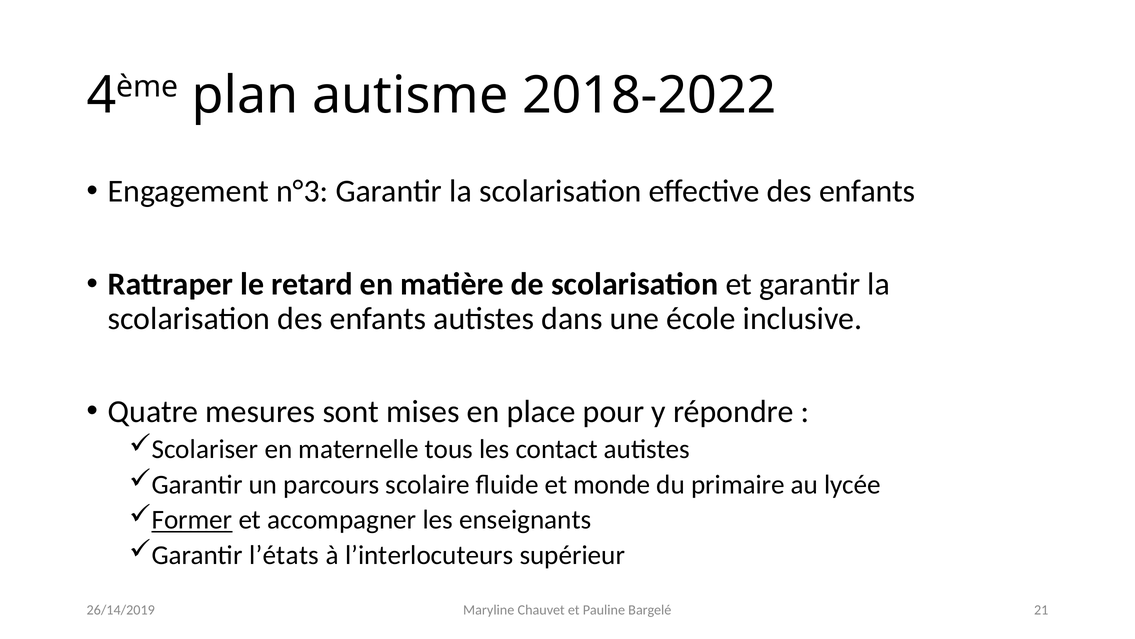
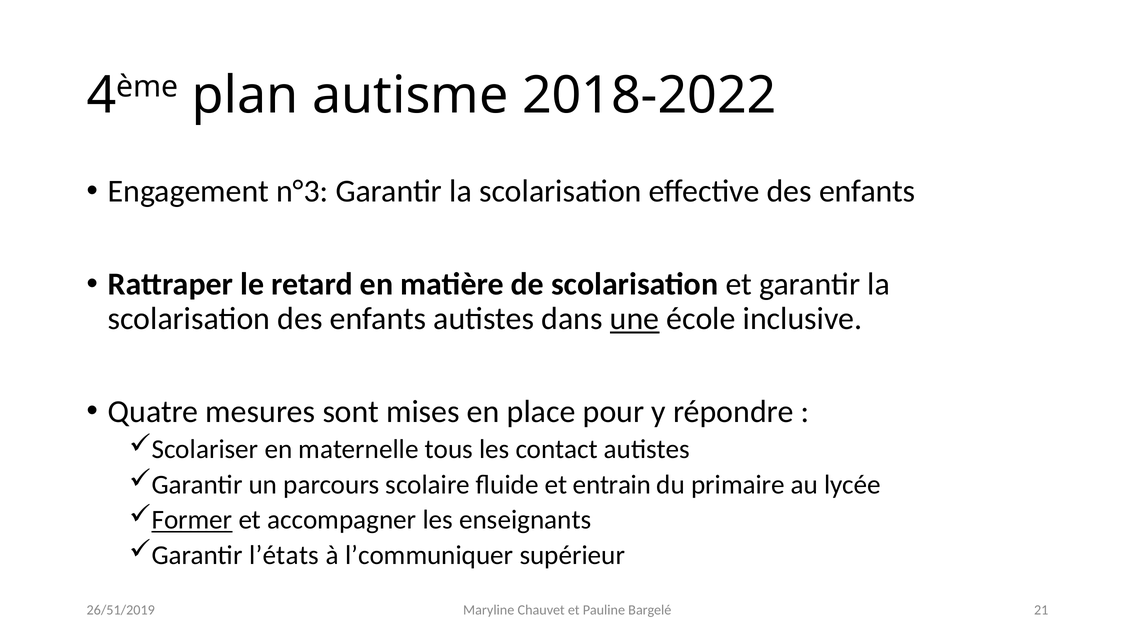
une underline: none -> present (635, 318)
monde: monde -> entrain (612, 484)
l’interlocuteurs: l’interlocuteurs -> l’communiquer (429, 555)
26/14/2019: 26/14/2019 -> 26/51/2019 (121, 610)
